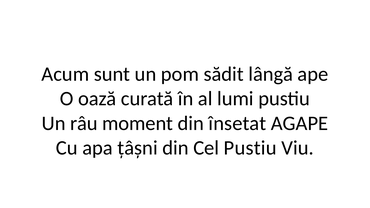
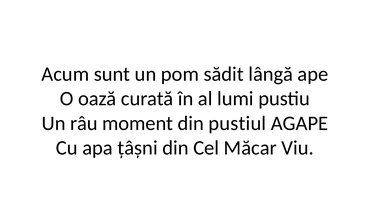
însetat: însetat -> pustiul (237, 123)
Cel Pustiu: Pustiu -> Măcar (250, 148)
